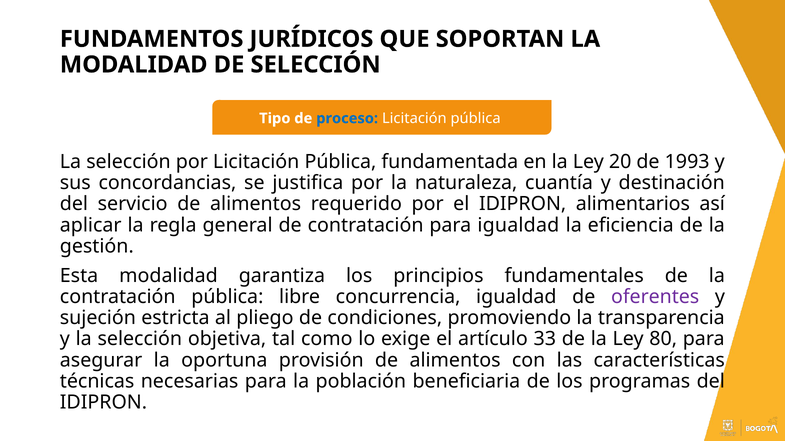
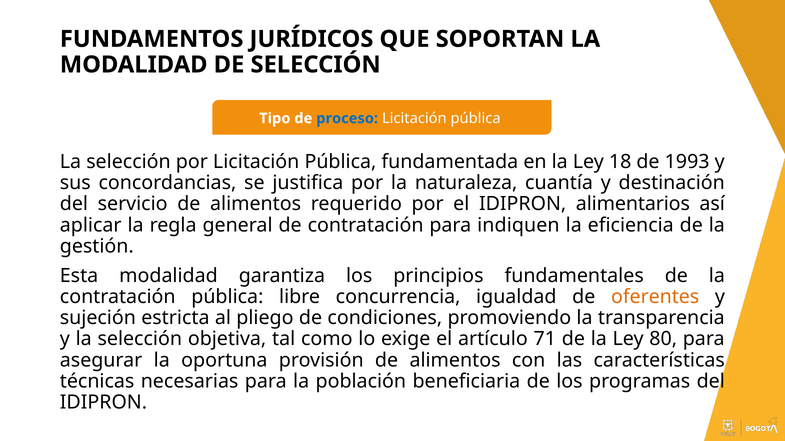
20: 20 -> 18 (620, 162)
para igualdad: igualdad -> indiquen (518, 225)
oferentes colour: purple -> orange (655, 297)
33: 33 -> 71 (545, 339)
